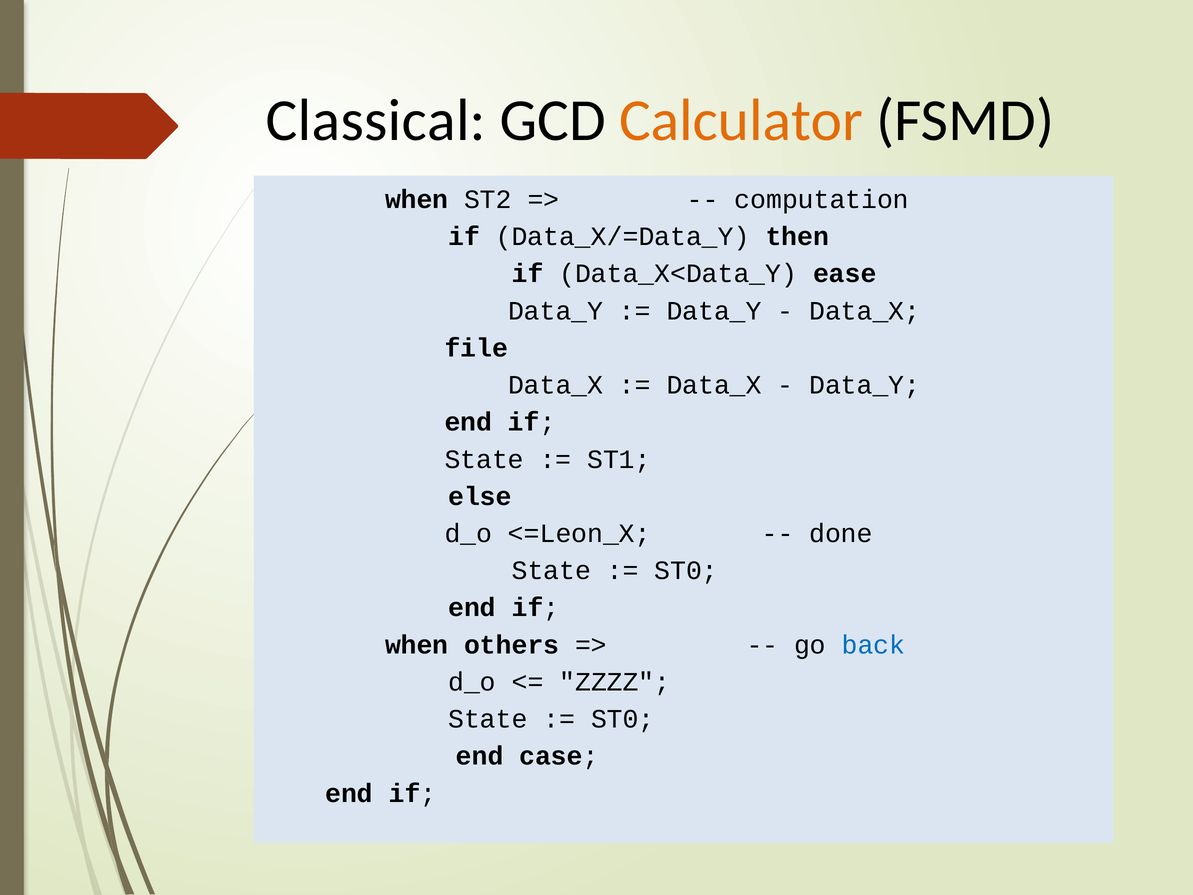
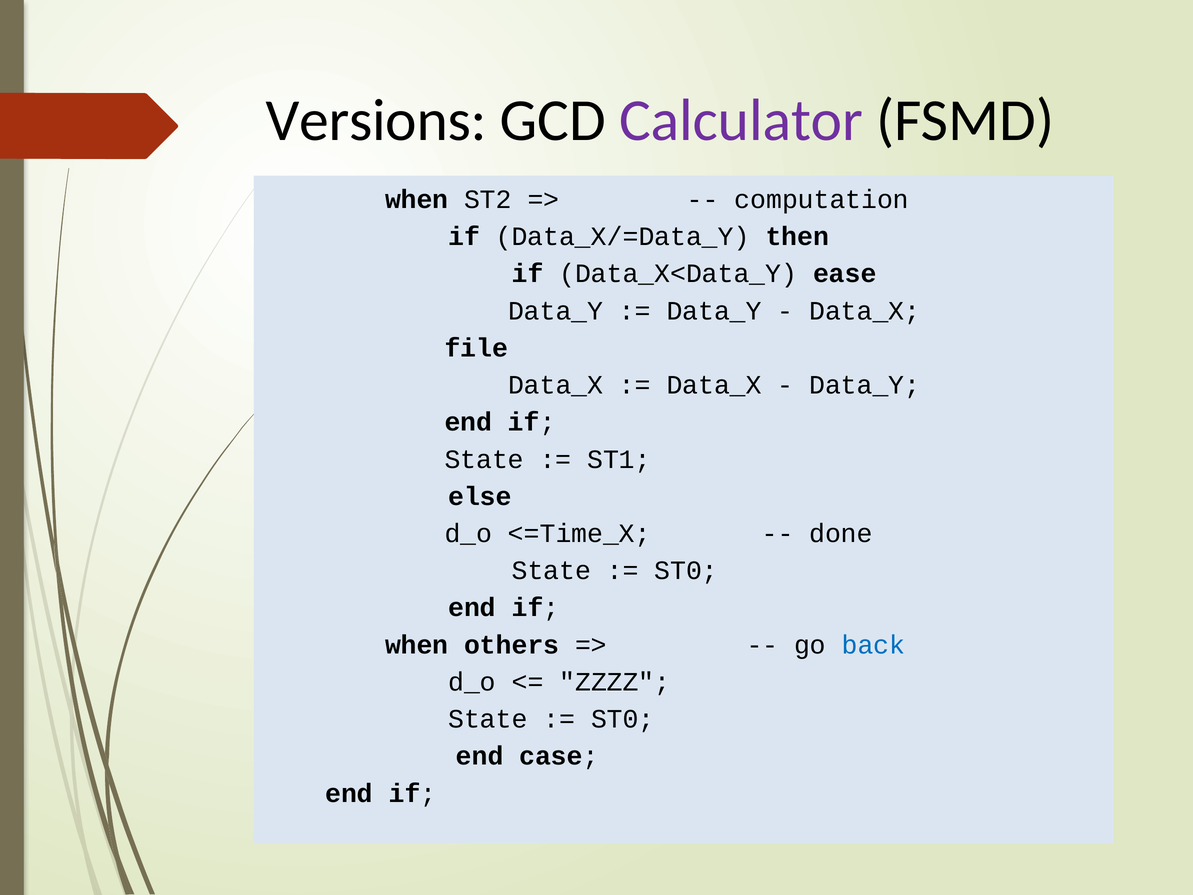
Classical: Classical -> Versions (376, 121)
Calculator colour: orange -> purple (741, 121)
<=Leon_X: <=Leon_X -> <=Time_X (579, 533)
